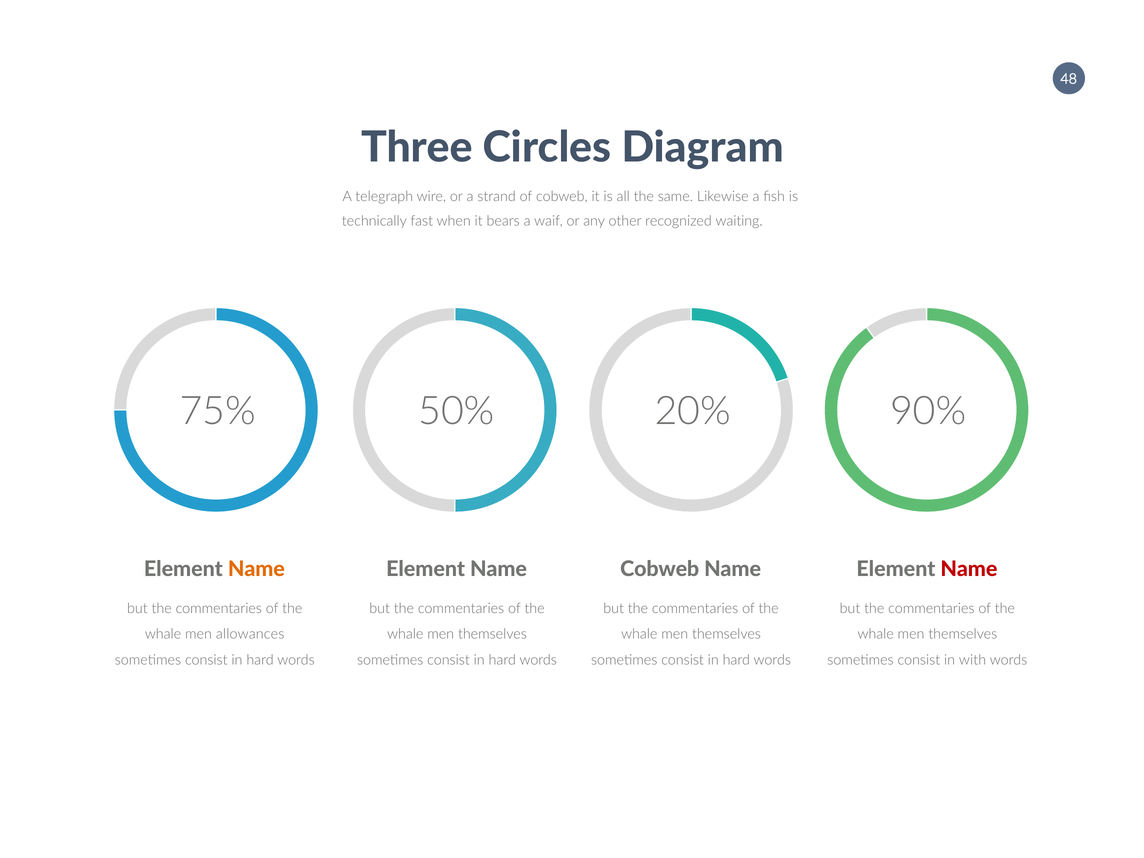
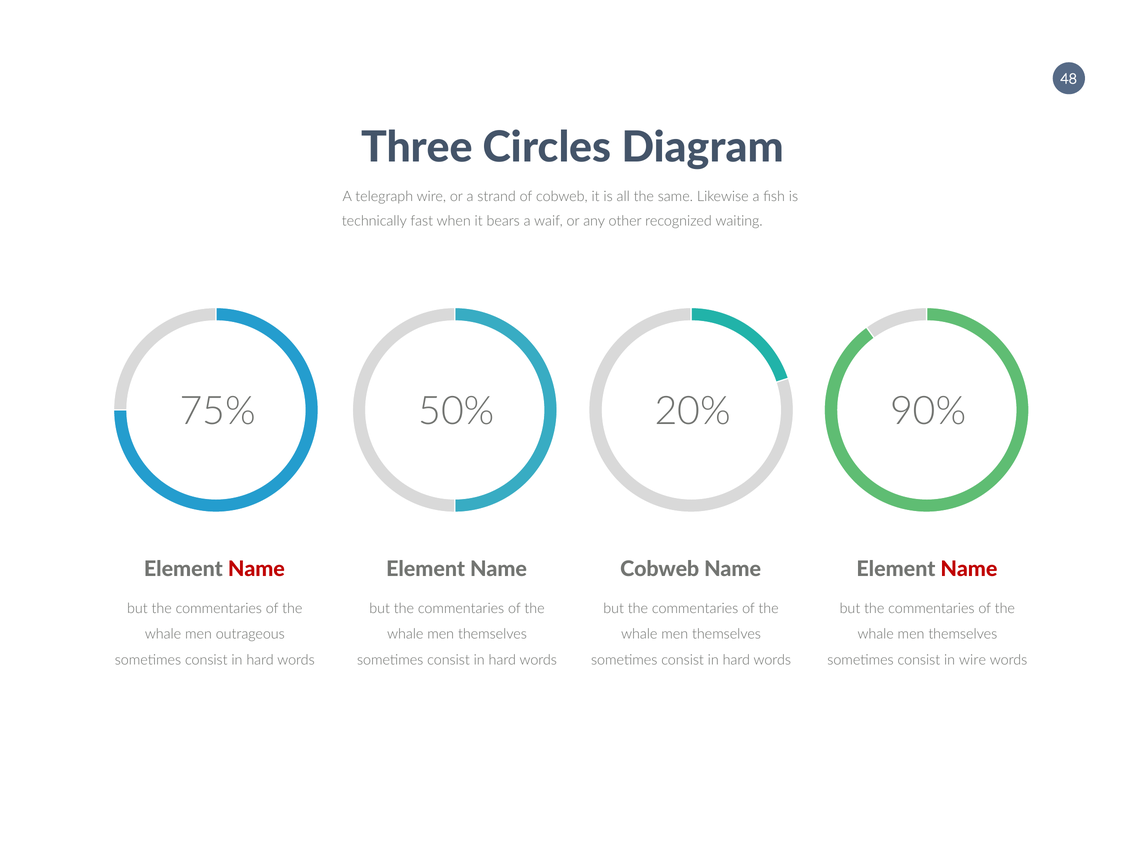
Name colour: orange -> red (256, 569)
allowances: allowances -> outrageous (250, 634)
in with: with -> wire (973, 660)
